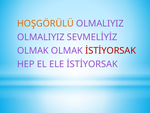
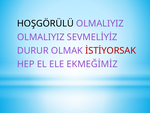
HOŞGÖRÜLÜ colour: orange -> black (45, 23)
OLMAK: OLMAK -> DURUR (33, 50)
ELE İSTİYORSAK: İSTİYORSAK -> EKMEĞİMİZ (92, 64)
